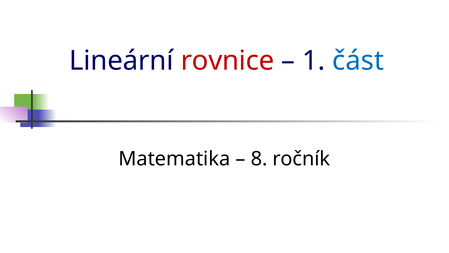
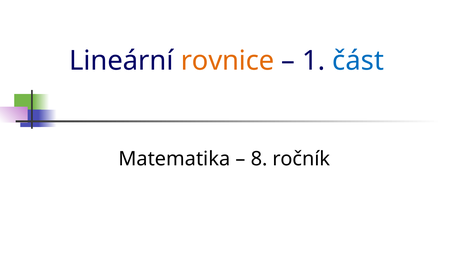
rovnice colour: red -> orange (228, 61)
